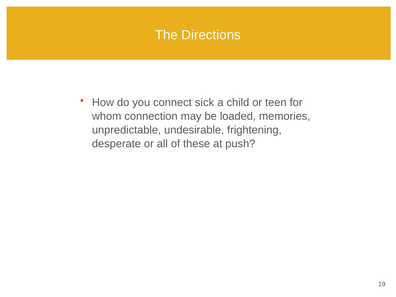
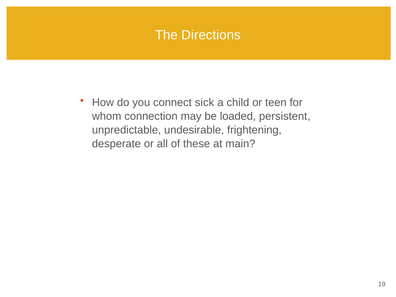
memories: memories -> persistent (285, 116)
push: push -> main (240, 144)
